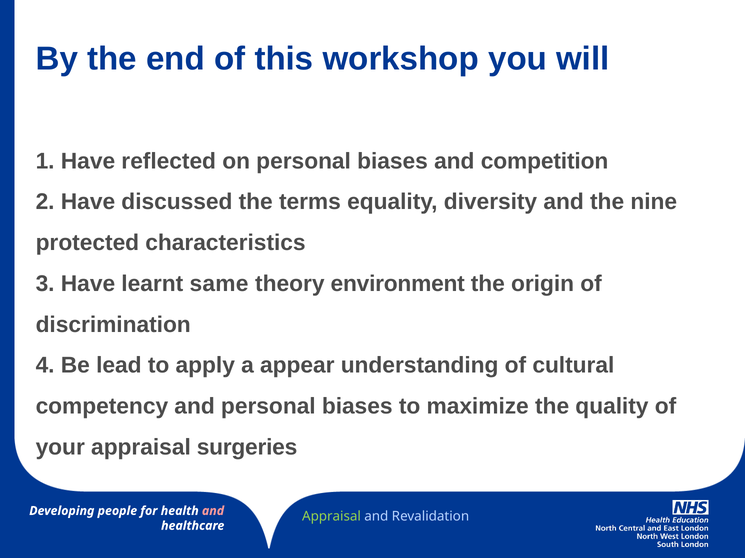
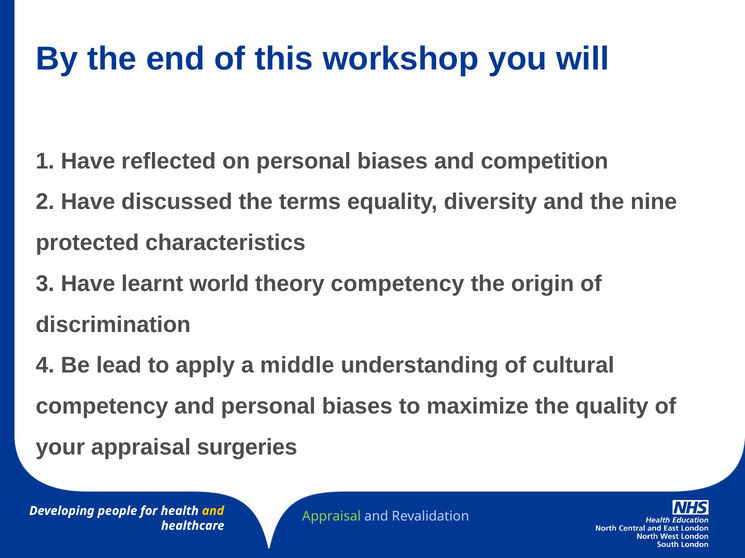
same: same -> world (219, 284)
theory environment: environment -> competency (398, 284)
appear: appear -> middle (297, 366)
and colour: pink -> yellow (213, 512)
